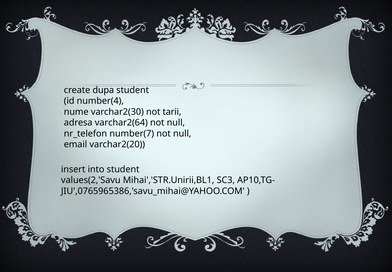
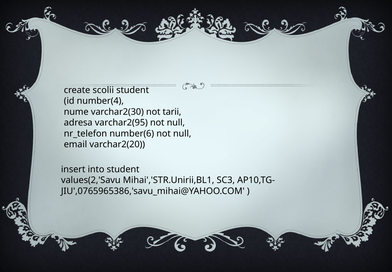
dupa: dupa -> scolii (103, 90)
varchar2(64: varchar2(64 -> varchar2(95 (121, 122)
number(7: number(7 -> number(6 (132, 133)
